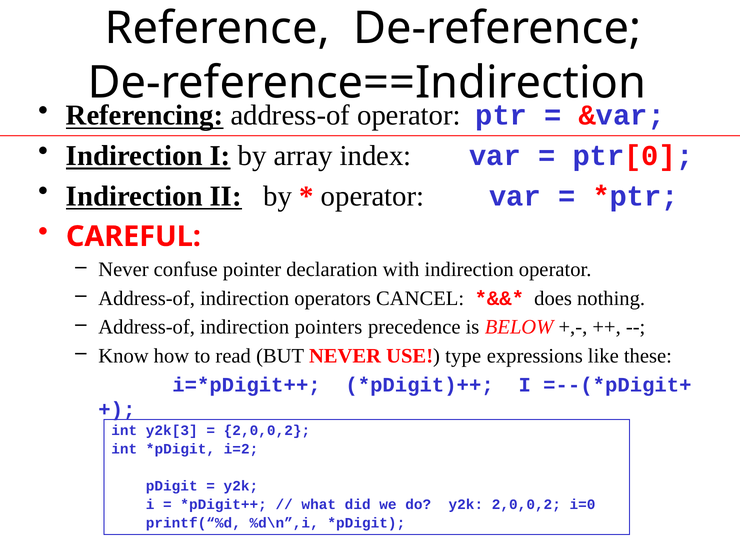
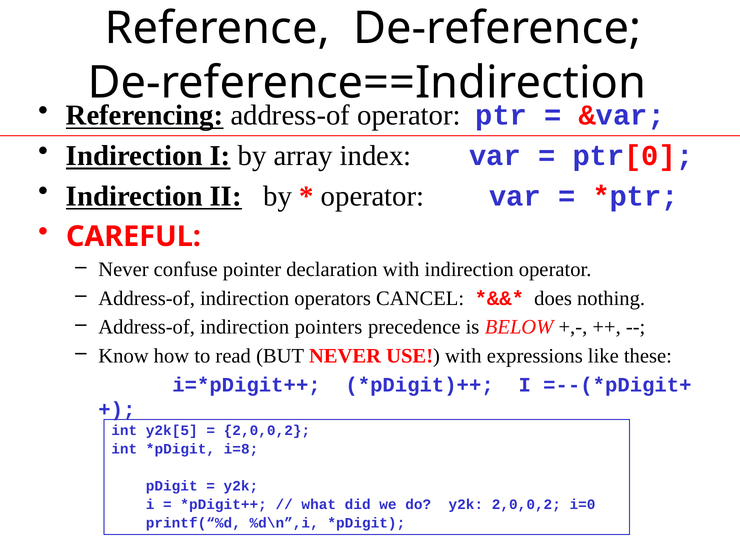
USE type: type -> with (463, 356)
y2k[3: y2k[3 -> y2k[5 (172, 431)
i=2: i=2 -> i=8 (241, 449)
